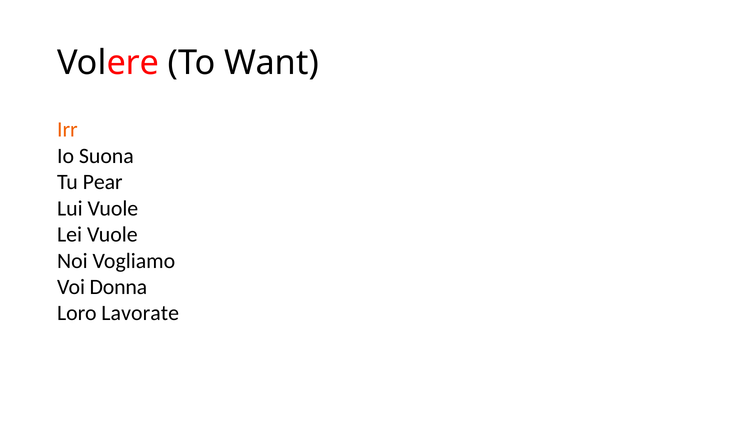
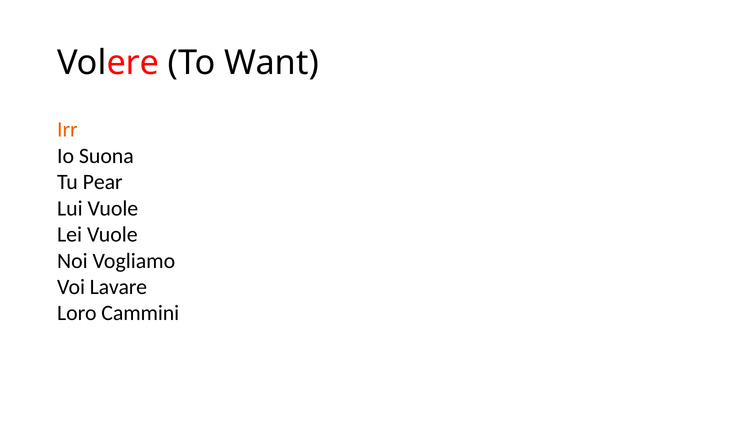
Donna: Donna -> Lavare (118, 287)
Lavorate: Lavorate -> Cammini (140, 313)
